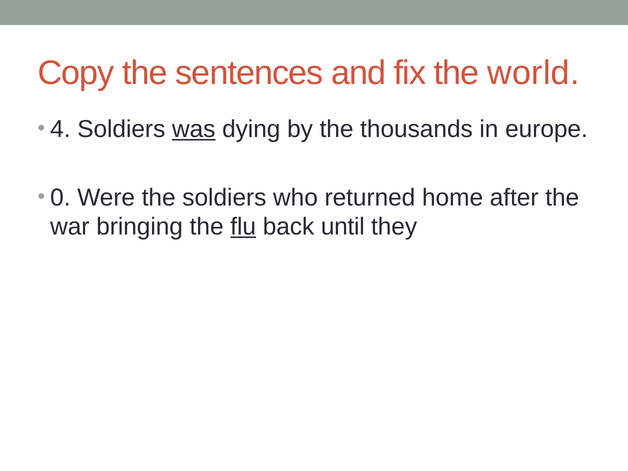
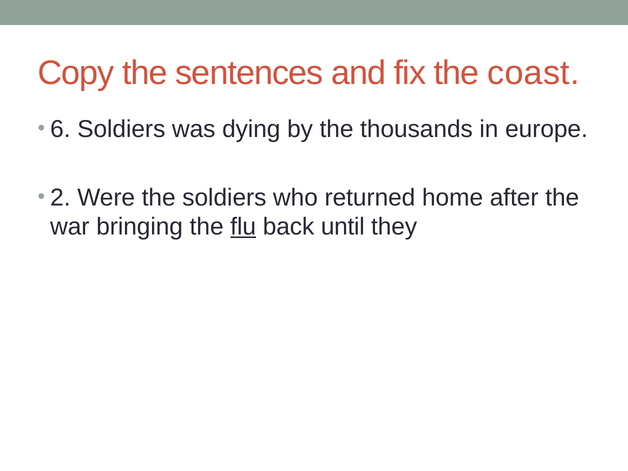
world: world -> coast (533, 73)
4: 4 -> 6 (60, 129)
was underline: present -> none (194, 129)
0: 0 -> 2 (60, 198)
